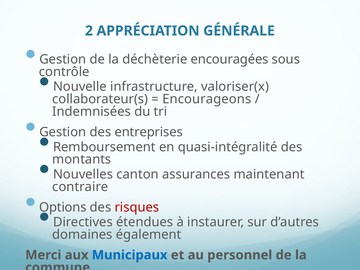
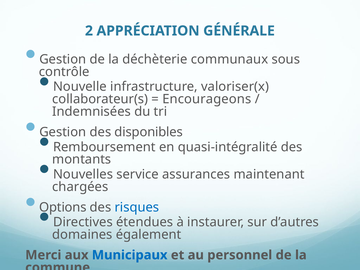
encouragées: encouragées -> communaux (229, 59)
entreprises: entreprises -> disponibles (149, 132)
canton: canton -> service (138, 174)
contraire: contraire -> chargées (80, 187)
risques colour: red -> blue (137, 207)
